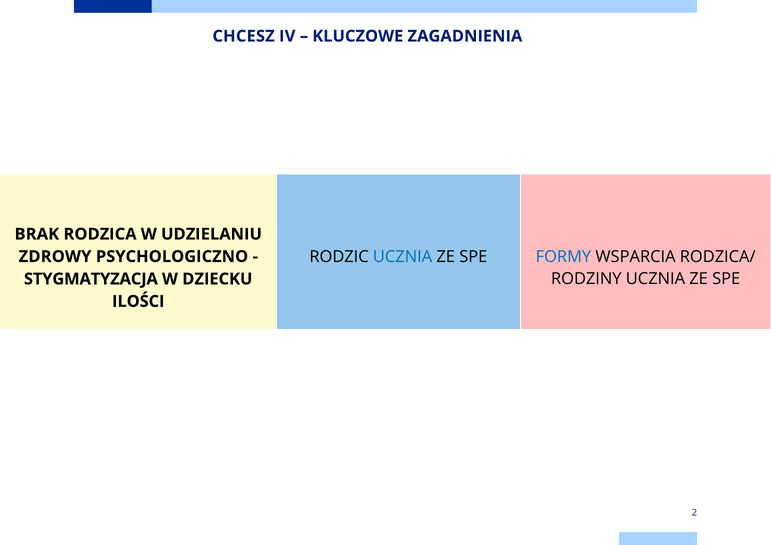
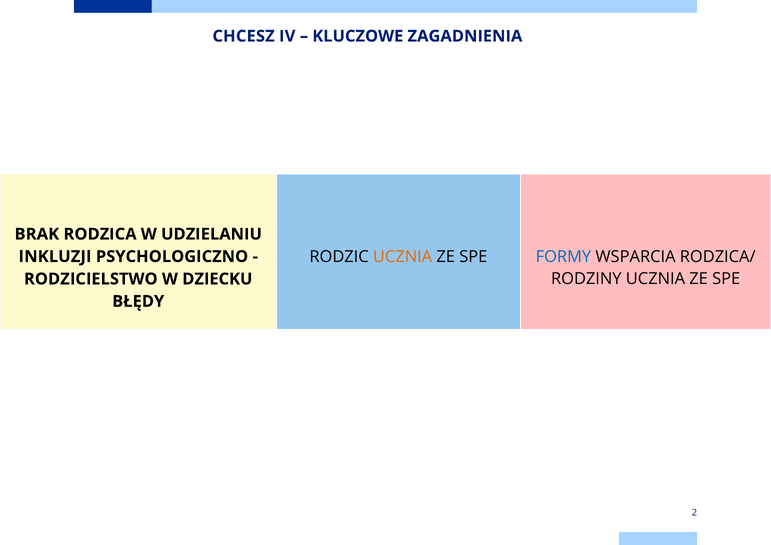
ZDROWY: ZDROWY -> INKLUZJI (55, 257)
UCZNIA colour: blue -> orange (403, 257)
STYGMATYZACJA: STYGMATYZACJA -> RODZICIELSTWO (91, 279)
ILOŚCI: ILOŚCI -> BŁĘDY (138, 301)
